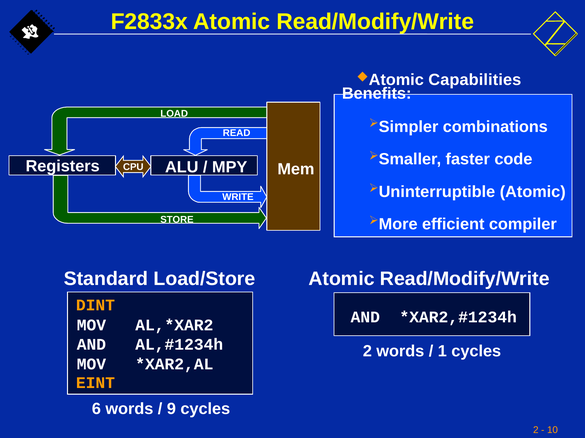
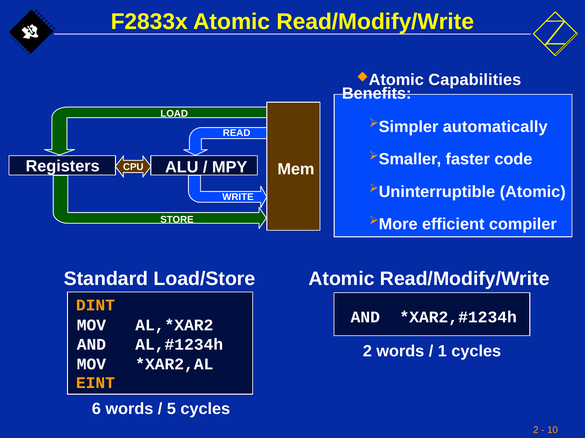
combinations: combinations -> automatically (495, 127)
9: 9 -> 5 (171, 409)
